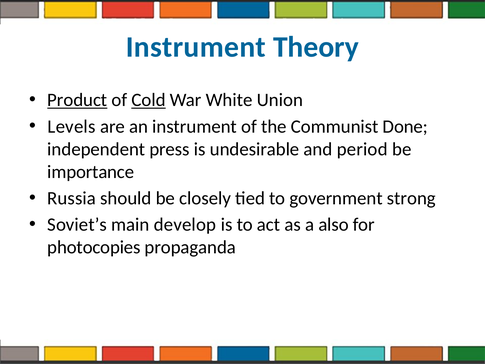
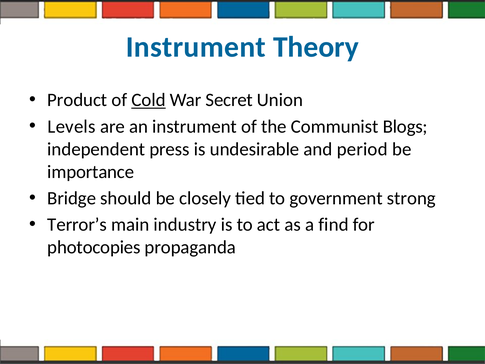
Product underline: present -> none (77, 100)
White: White -> Secret (229, 100)
Done: Done -> Blogs (405, 126)
Russia: Russia -> Bridge (72, 198)
Soviet’s: Soviet’s -> Terror’s (77, 225)
develop: develop -> industry (185, 225)
also: also -> find (333, 225)
